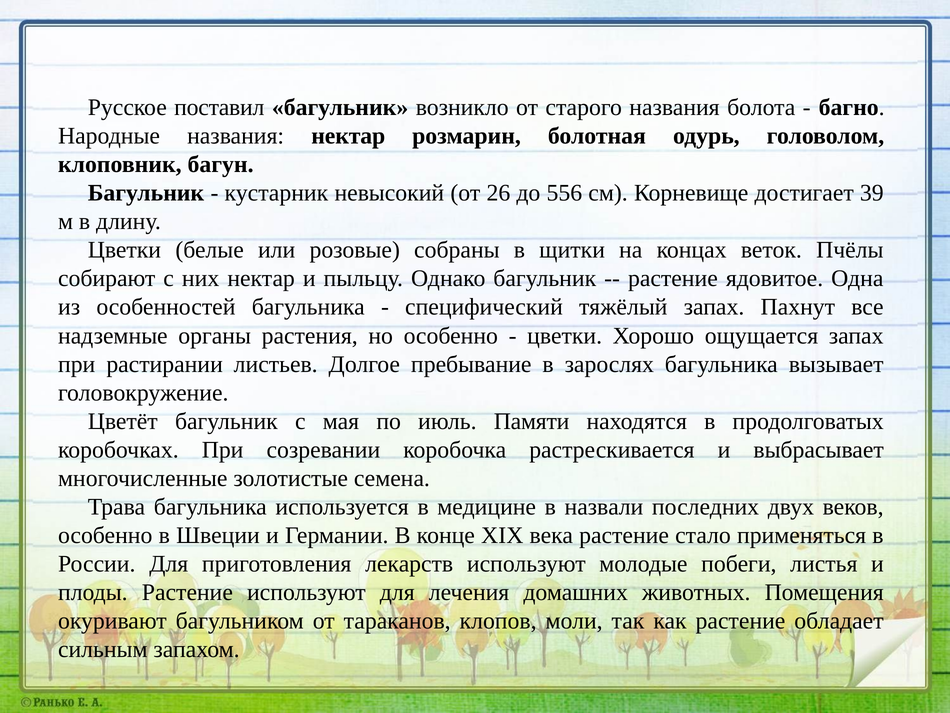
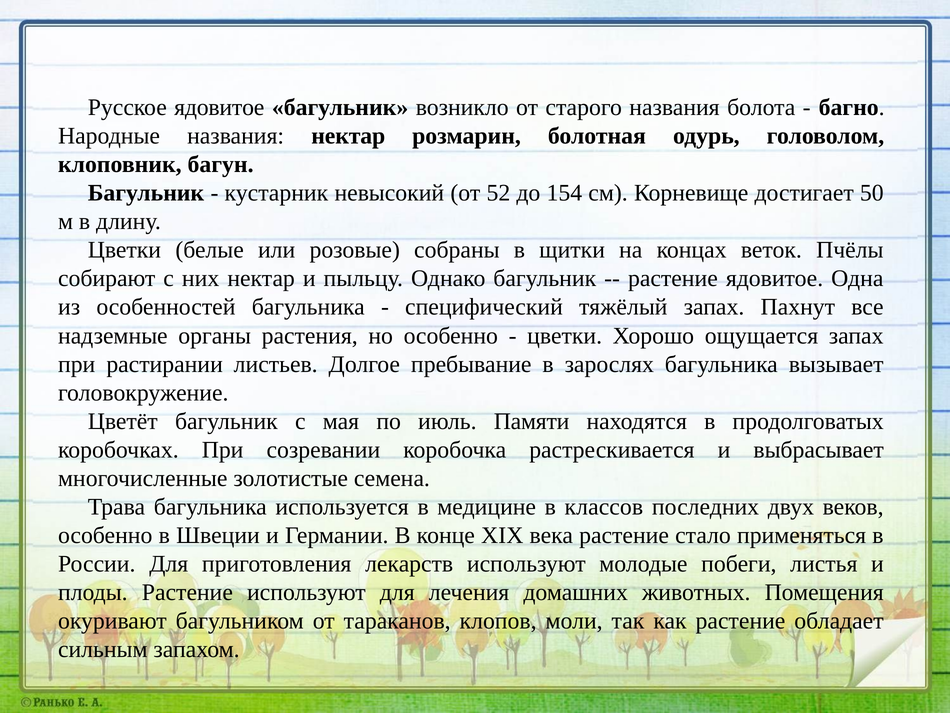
Русское поставил: поставил -> ядовитое (219, 107)
26: 26 -> 52 (498, 193)
556: 556 -> 154 (564, 193)
39: 39 -> 50 (872, 193)
назвали: назвали -> классов (604, 506)
